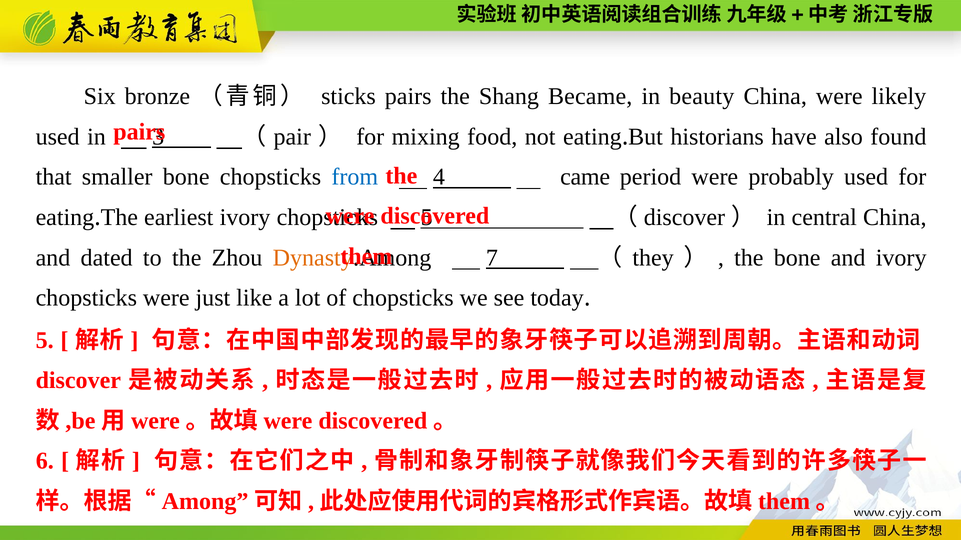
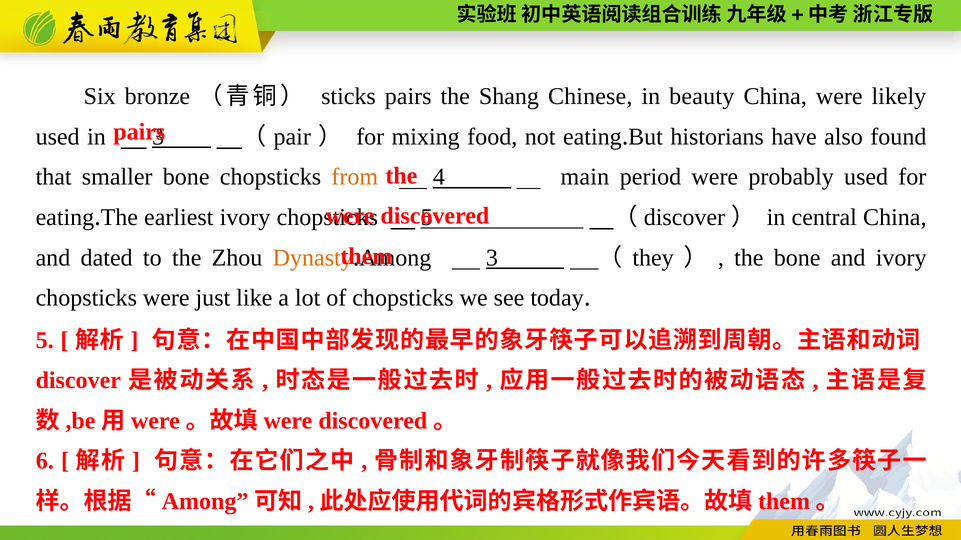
Became: Became -> Chinese (590, 97)
from colour: blue -> orange (355, 177)
came: came -> main (585, 177)
7: 7 -> 3 (492, 258)
